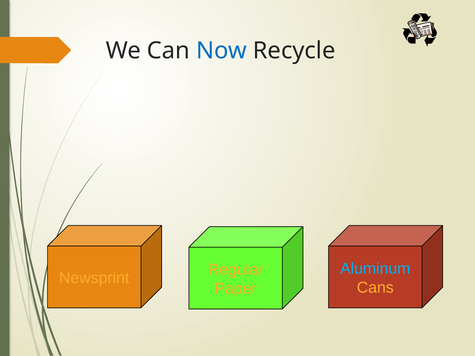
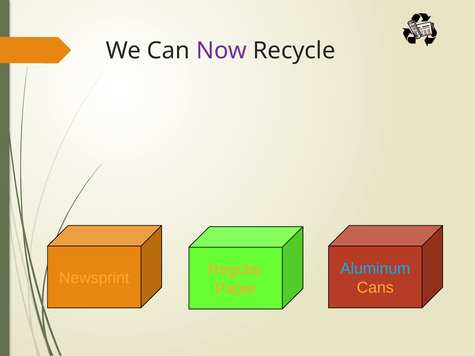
Now colour: blue -> purple (222, 51)
